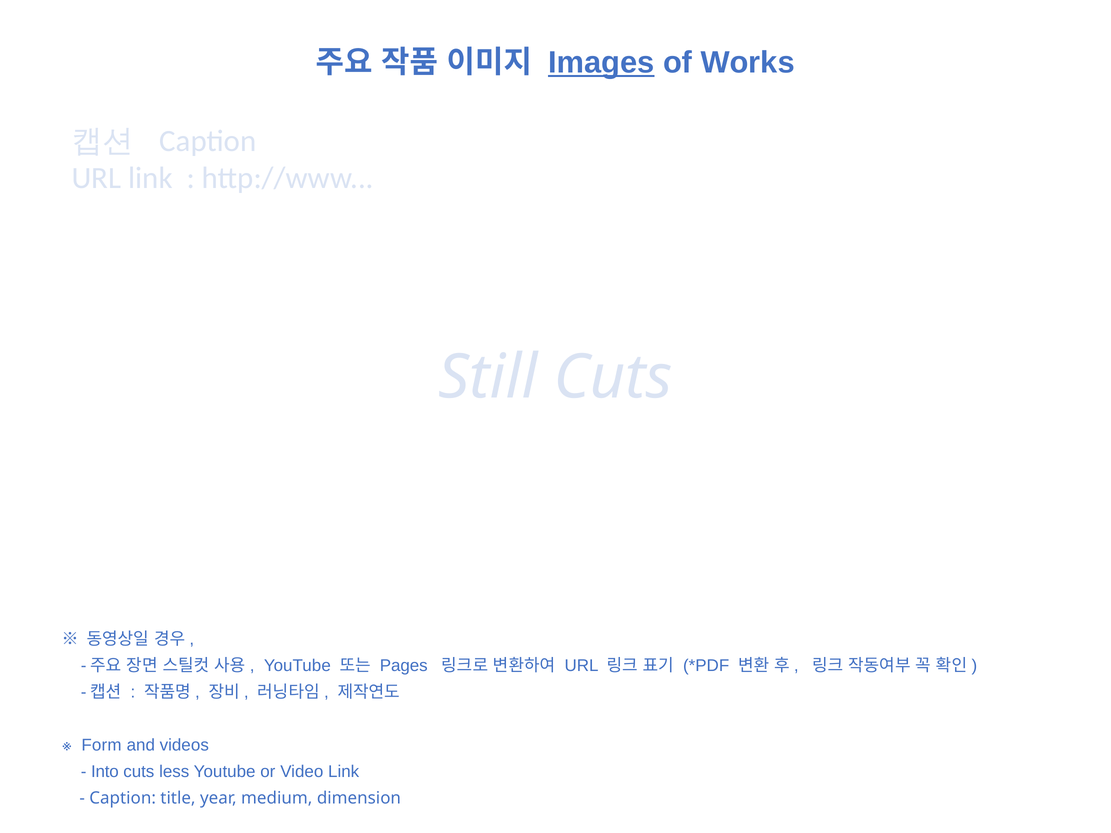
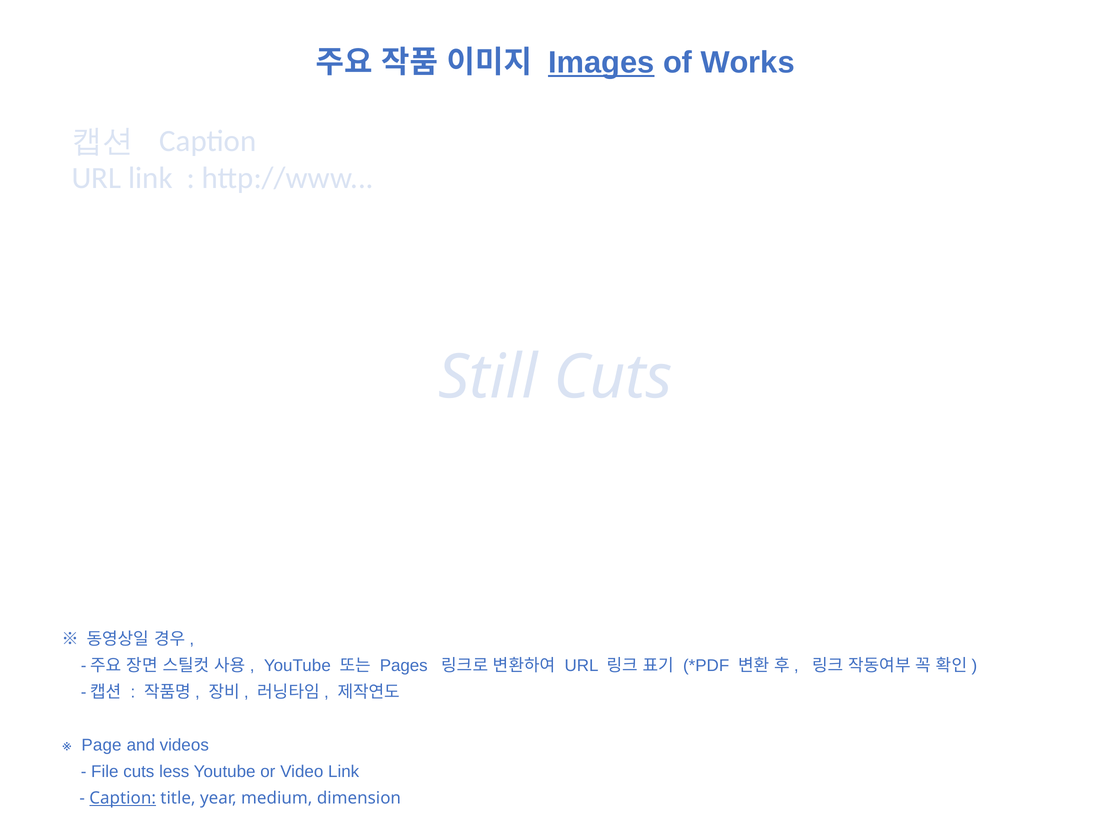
Form: Form -> Page (102, 745)
Into: Into -> File (105, 772)
Caption underline: none -> present (123, 798)
